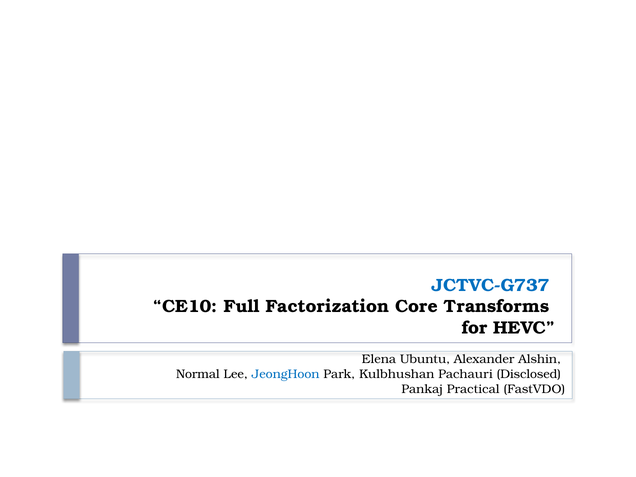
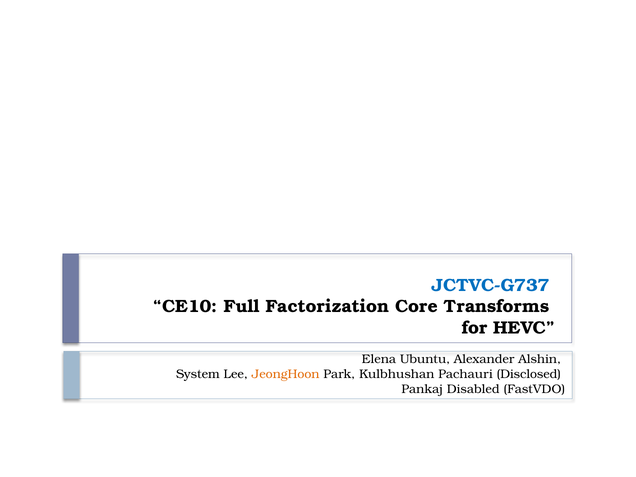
Normal: Normal -> System (198, 374)
JeongHoon colour: blue -> orange (286, 374)
Practical: Practical -> Disabled (473, 389)
